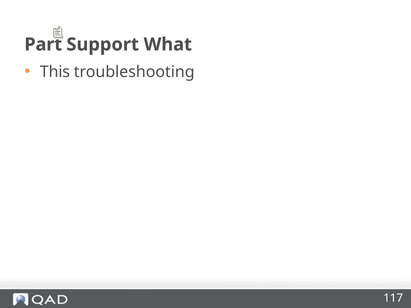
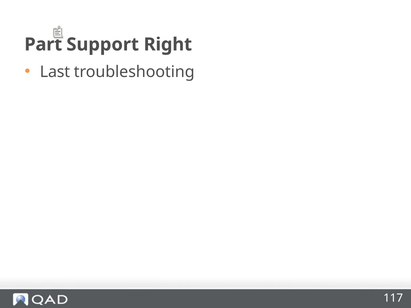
What: What -> Right (168, 45)
This: This -> Last (55, 72)
